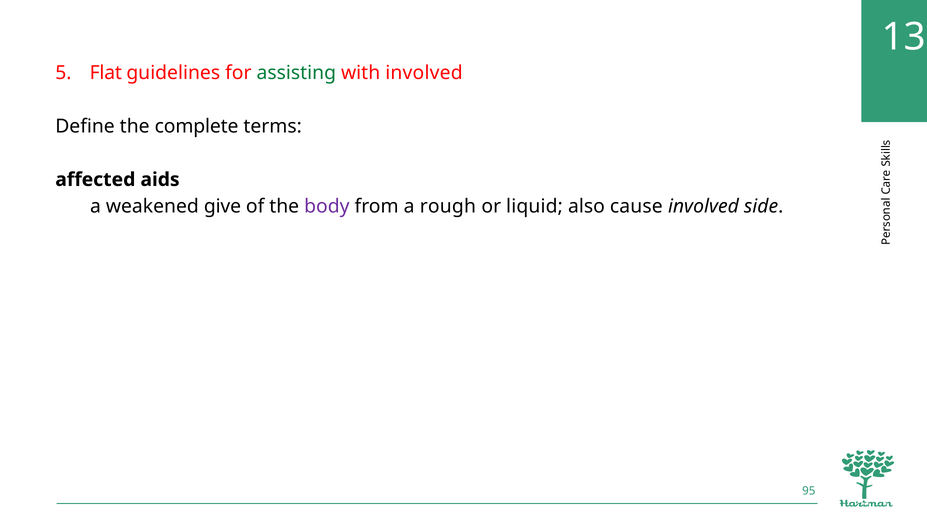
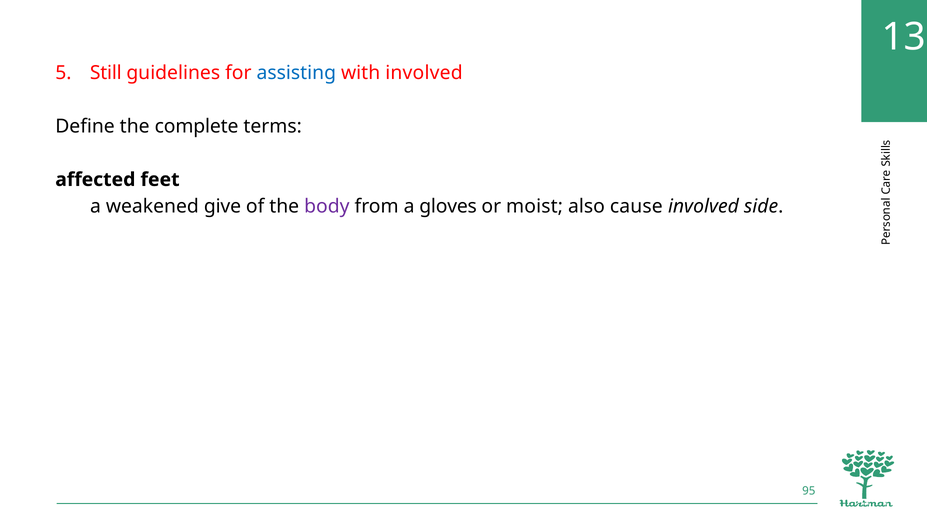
Flat: Flat -> Still (106, 73)
assisting colour: green -> blue (296, 73)
aids: aids -> feet (160, 180)
rough: rough -> gloves (448, 206)
liquid: liquid -> moist (535, 206)
